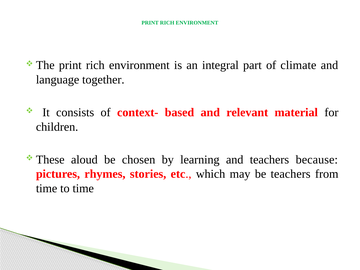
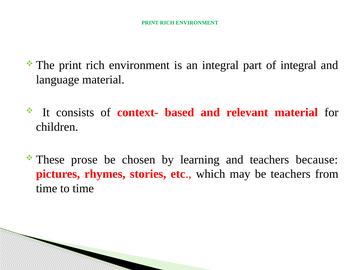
of climate: climate -> integral (298, 65)
language together: together -> material (103, 80)
aloud: aloud -> prose (84, 160)
